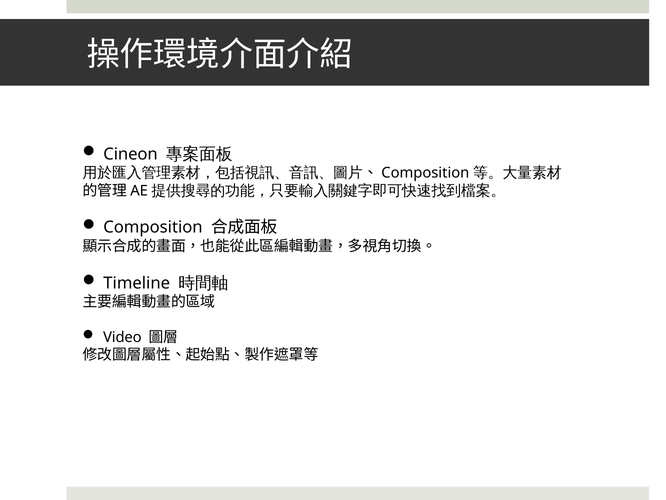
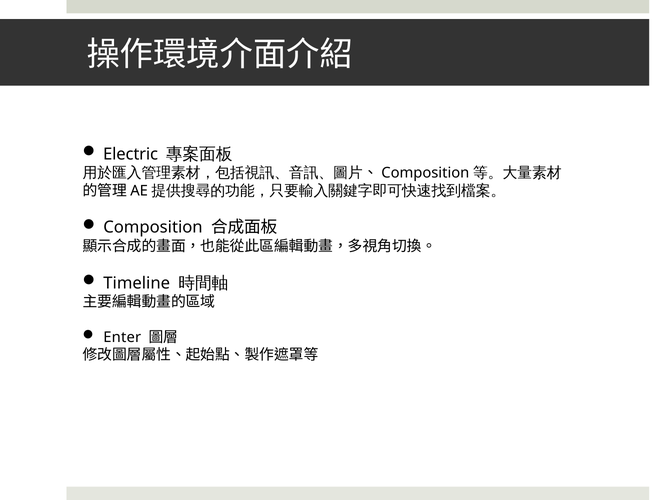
Cineon: Cineon -> Electric (131, 154)
Video: Video -> Enter (122, 337)
